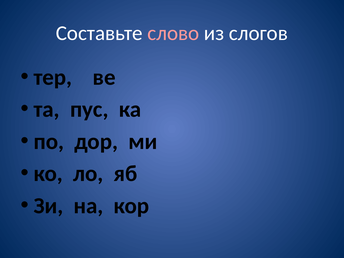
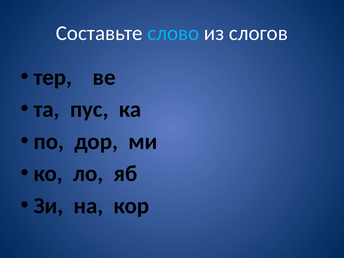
слово colour: pink -> light blue (173, 33)
